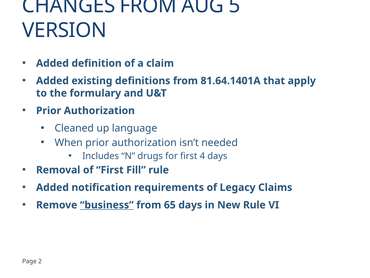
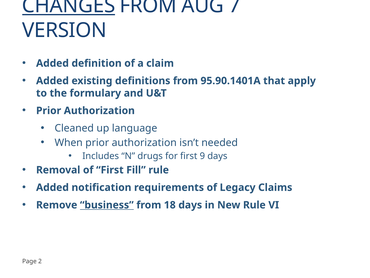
CHANGES underline: none -> present (69, 6)
5: 5 -> 7 (235, 6)
81.64.1401A: 81.64.1401A -> 95.90.1401A (231, 81)
4: 4 -> 9 (202, 156)
65: 65 -> 18 (170, 205)
